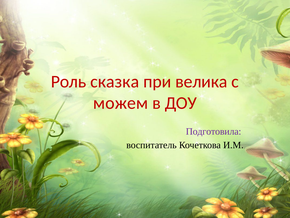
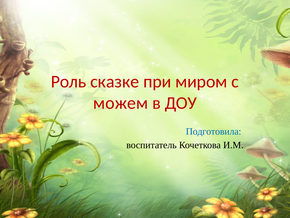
сказка: сказка -> сказке (115, 81)
велика: велика -> миром (201, 81)
Подготовила colour: purple -> blue (214, 131)
